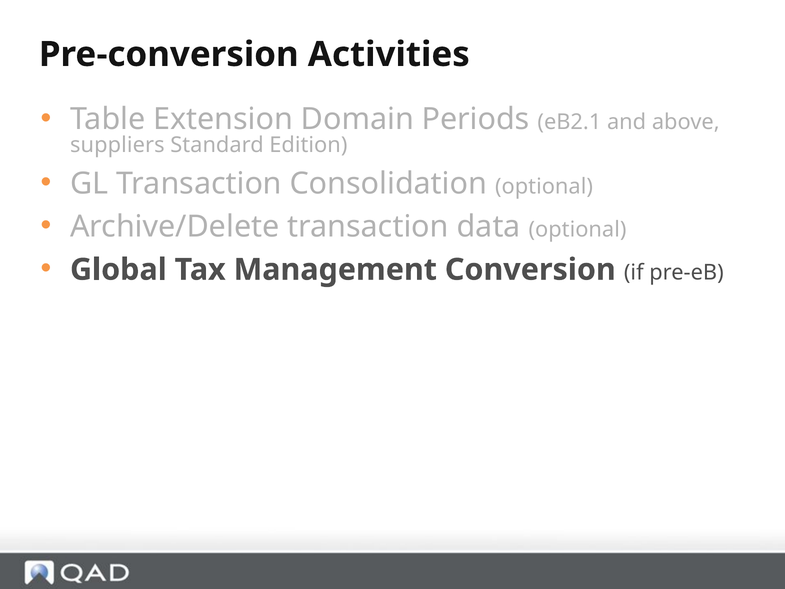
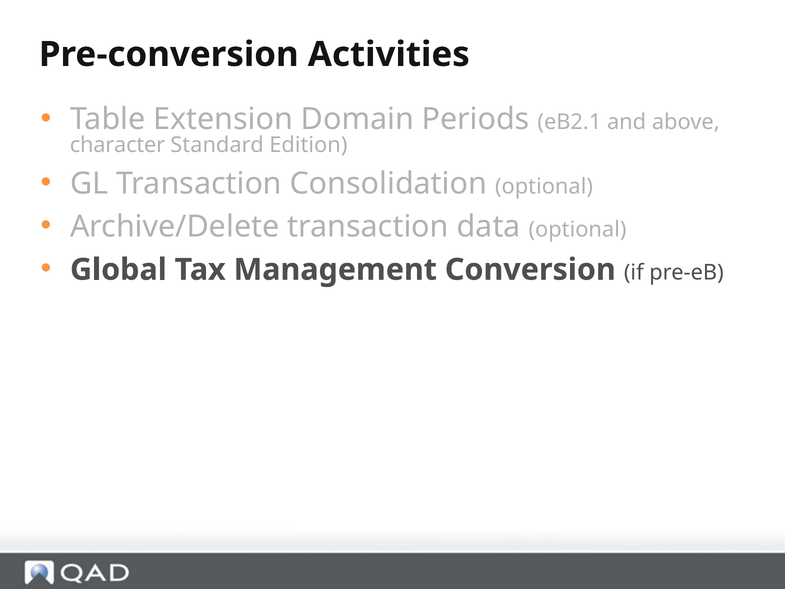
suppliers: suppliers -> character (117, 145)
